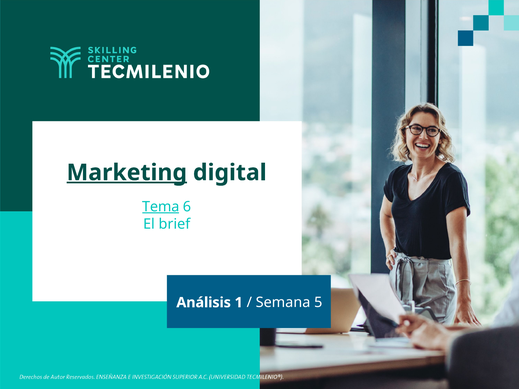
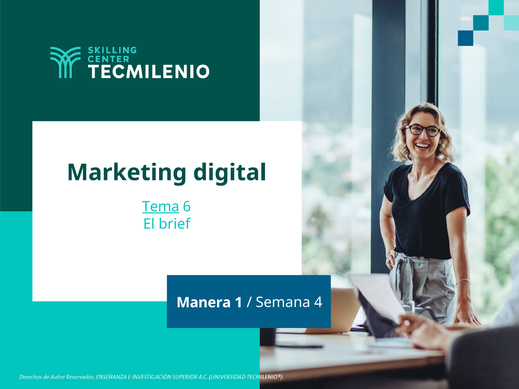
Marketing underline: present -> none (127, 173)
Análisis: Análisis -> Manera (204, 303)
5: 5 -> 4 (318, 303)
